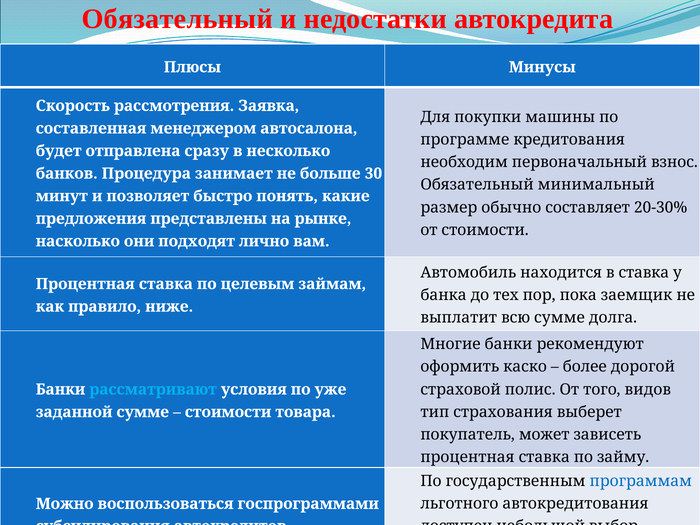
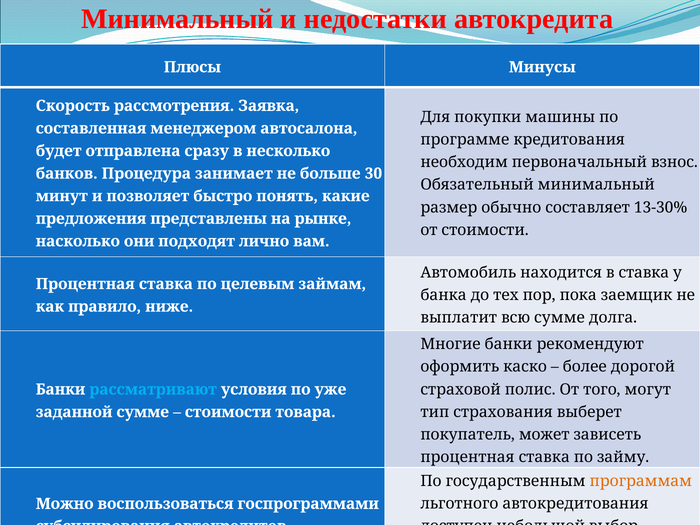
Обязательный: Обязательный -> Минимальный (178, 19)
20-30%: 20-30% -> 13-30% (661, 207)
видов: видов -> могут (648, 389)
программам colour: blue -> orange (641, 481)
